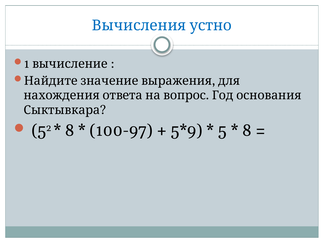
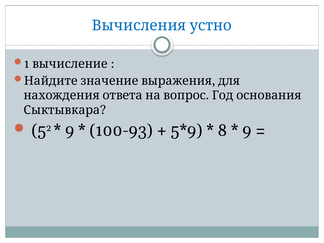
8: 8 -> 9 (70, 131)
100-97: 100-97 -> 100-93 (121, 131)
5: 5 -> 8 (222, 131)
8: 8 -> 9 (247, 131)
